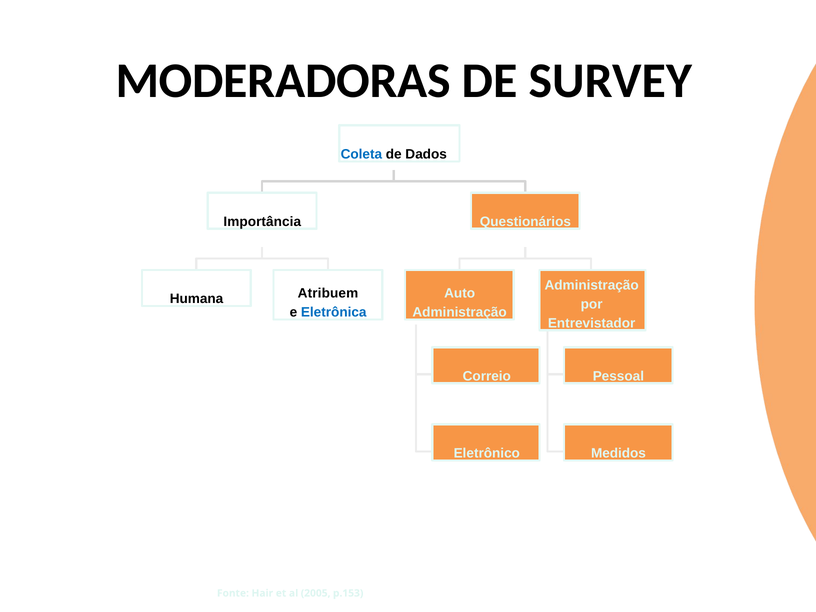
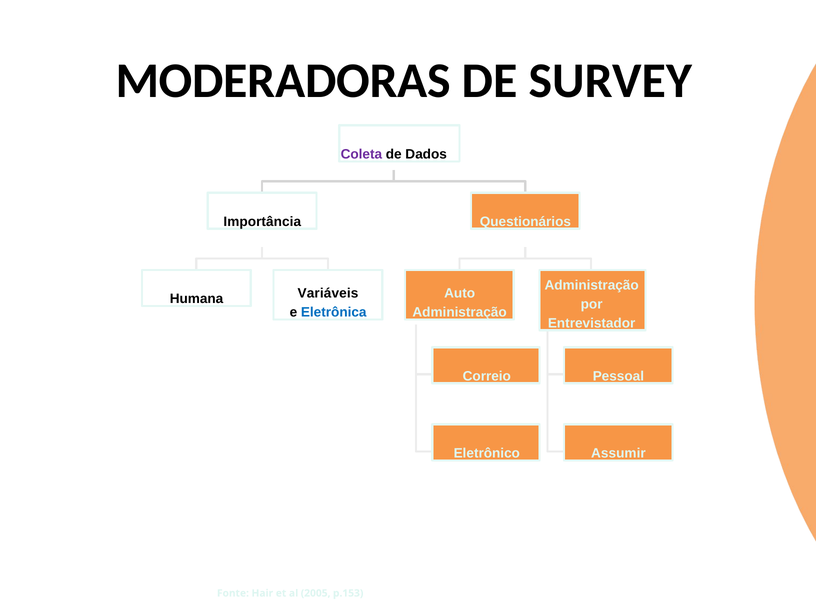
Coleta colour: blue -> purple (361, 154)
Atribuem: Atribuem -> Variáveis (328, 293)
Medidos: Medidos -> Assumir (618, 453)
